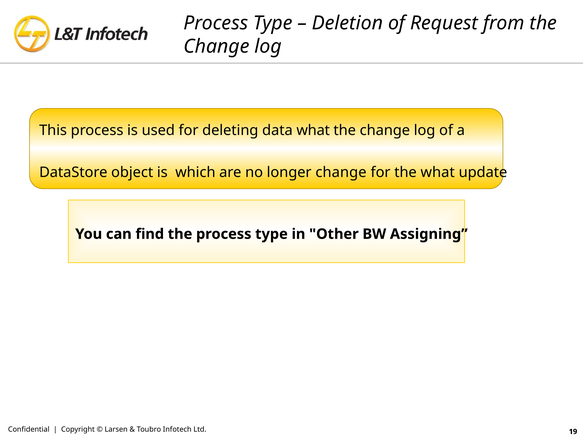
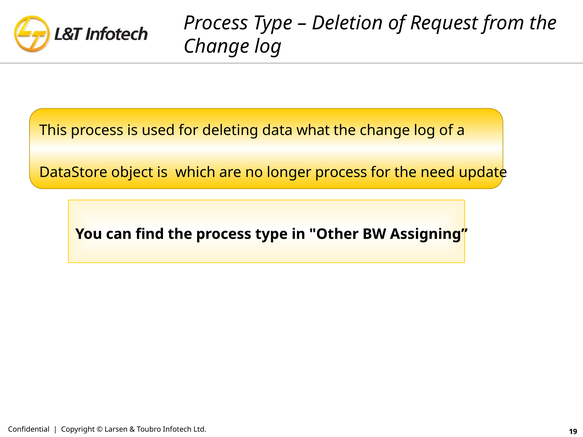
longer change: change -> process (341, 172)
the what: what -> need (438, 172)
